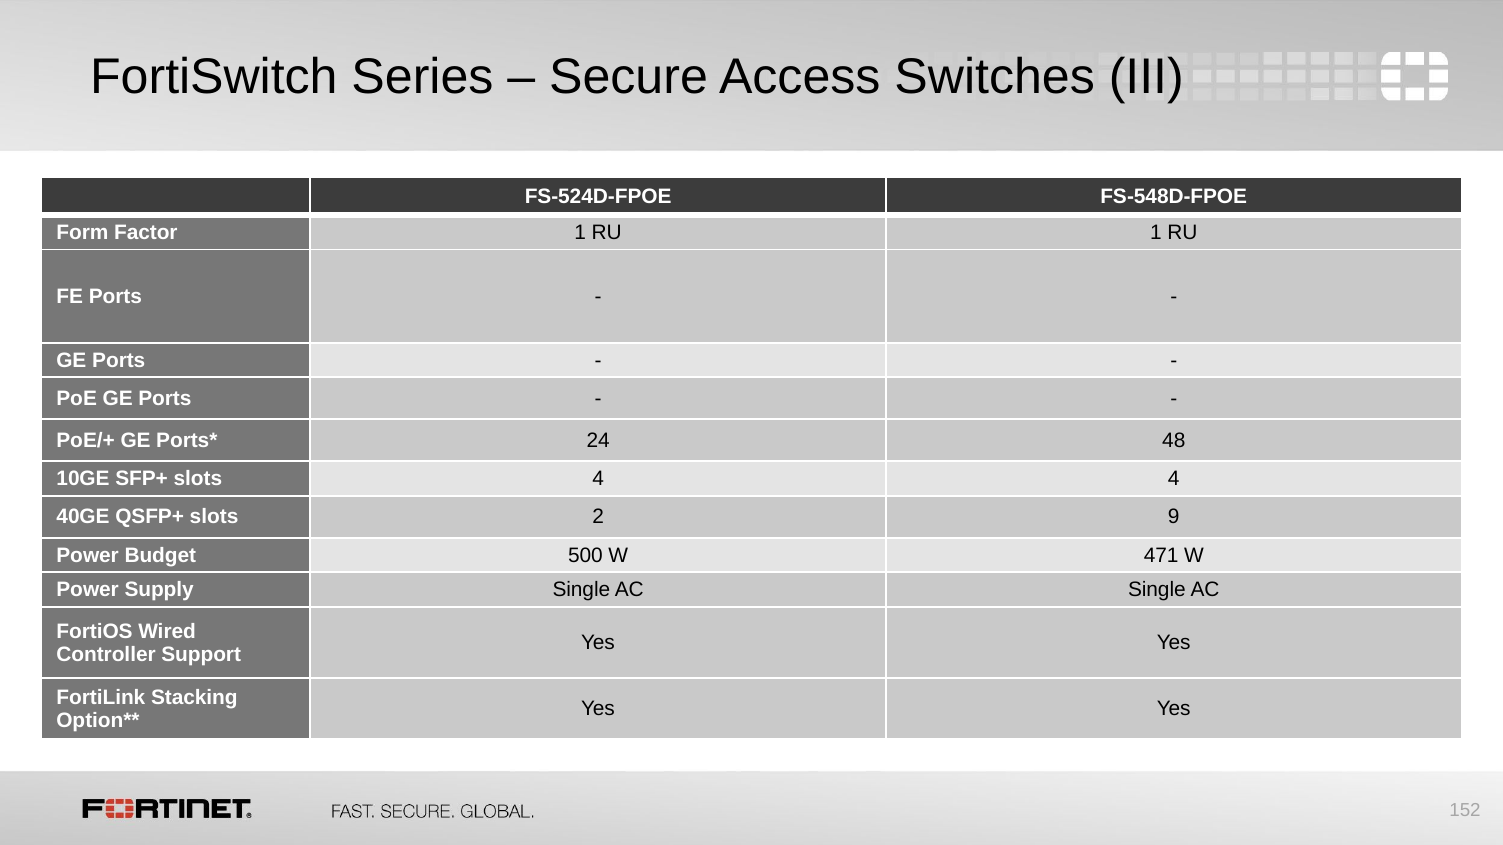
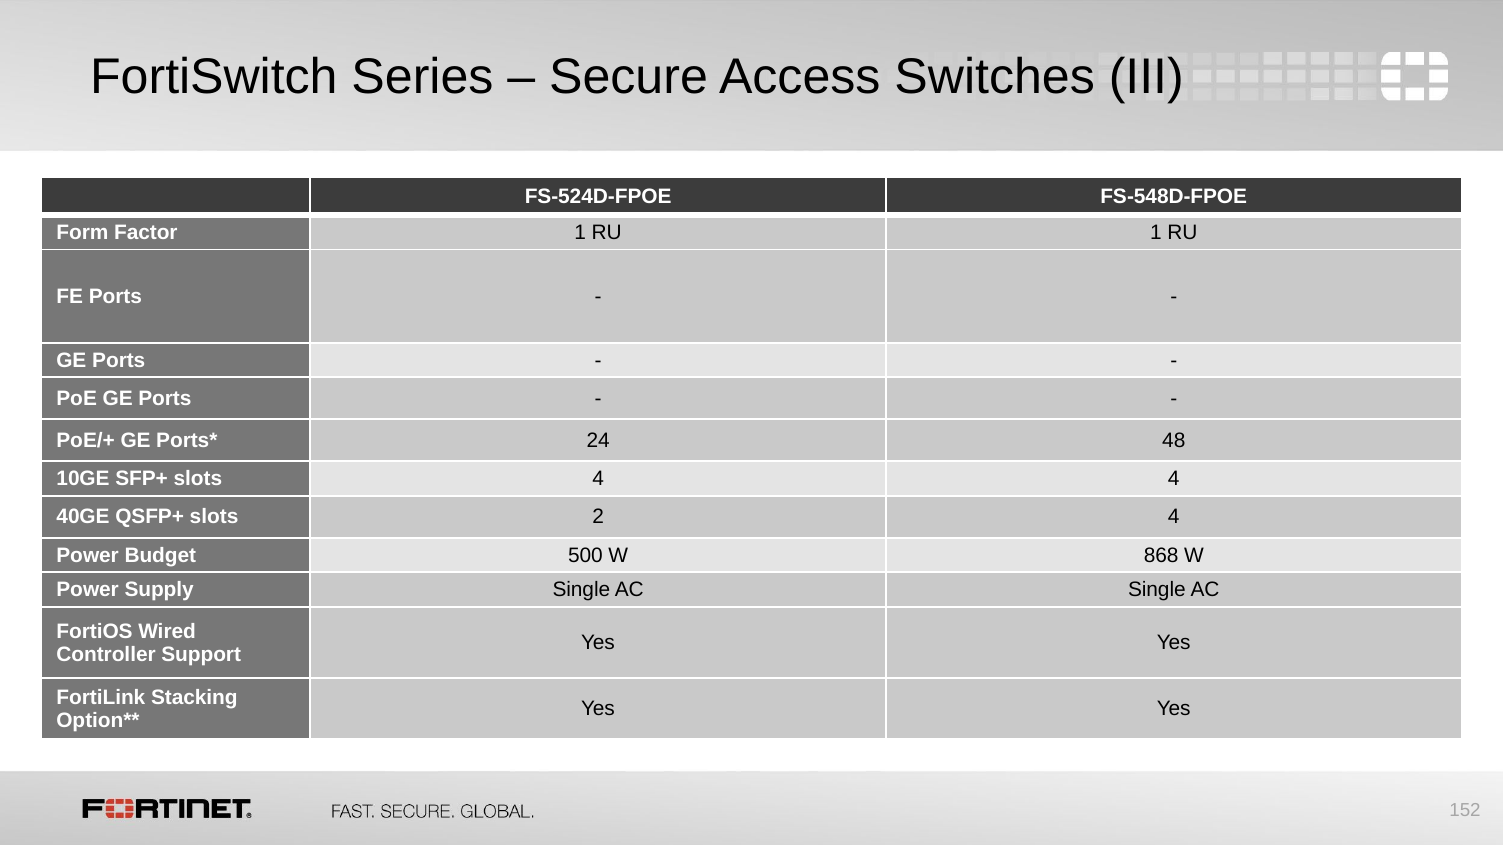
2 9: 9 -> 4 (1174, 517)
471: 471 -> 868 (1161, 555)
